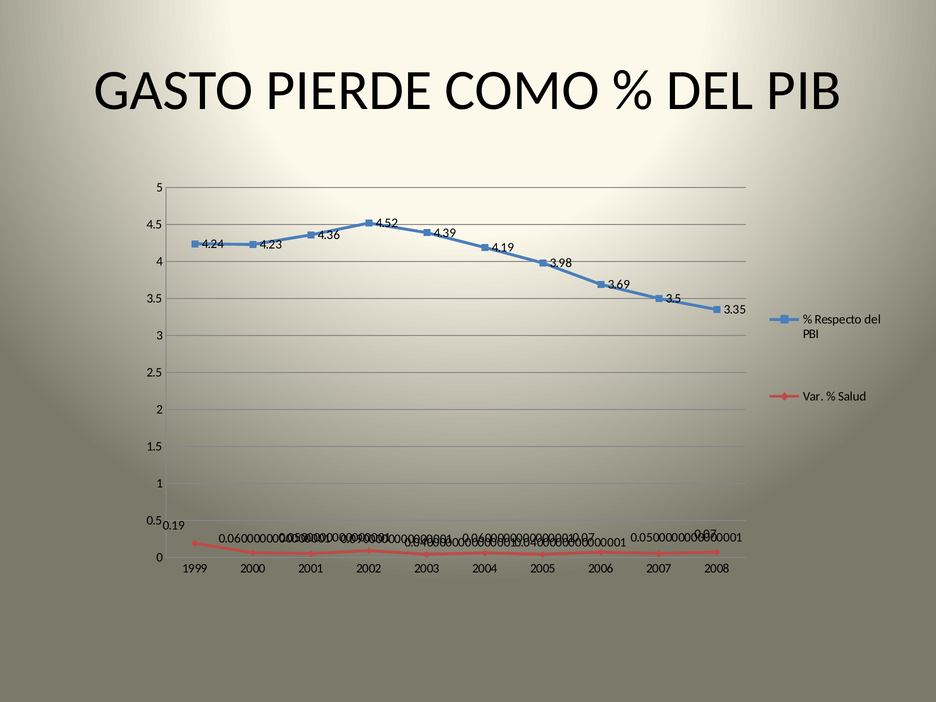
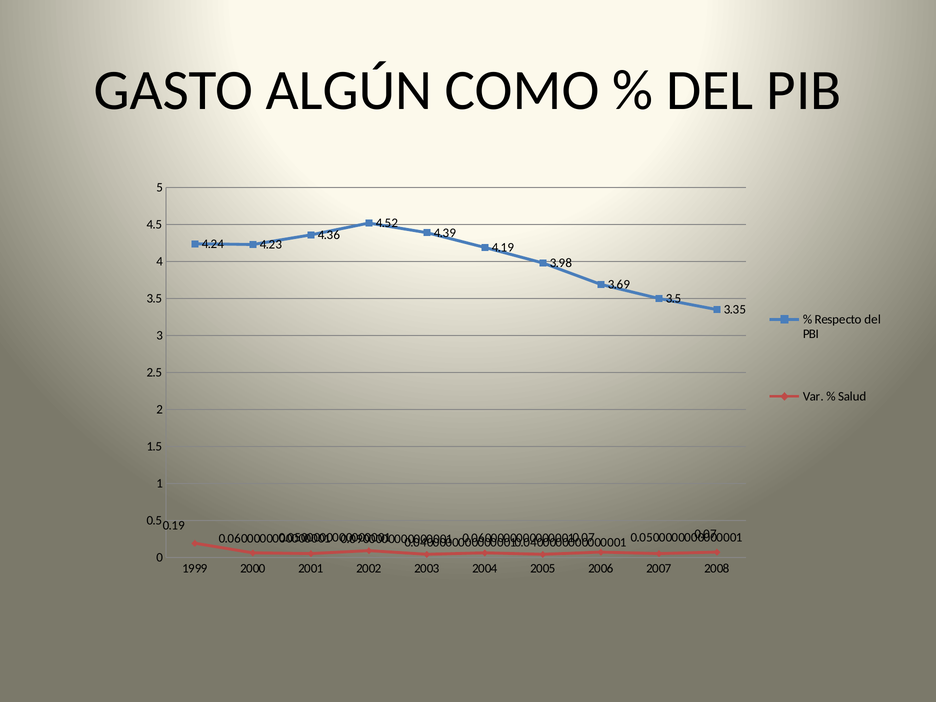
PIERDE: PIERDE -> ALGÚN (349, 91)
